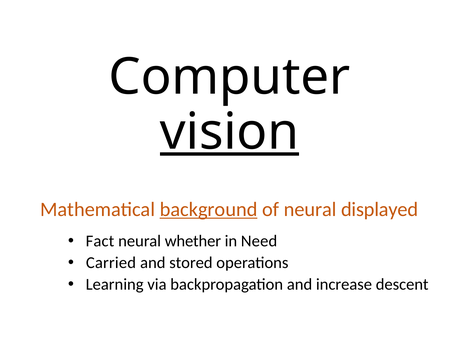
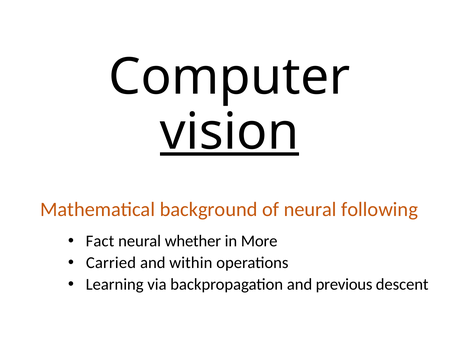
background underline: present -> none (209, 210)
displayed: displayed -> following (380, 210)
Need: Need -> More (259, 241)
stored: stored -> within (191, 263)
increase: increase -> previous (344, 285)
